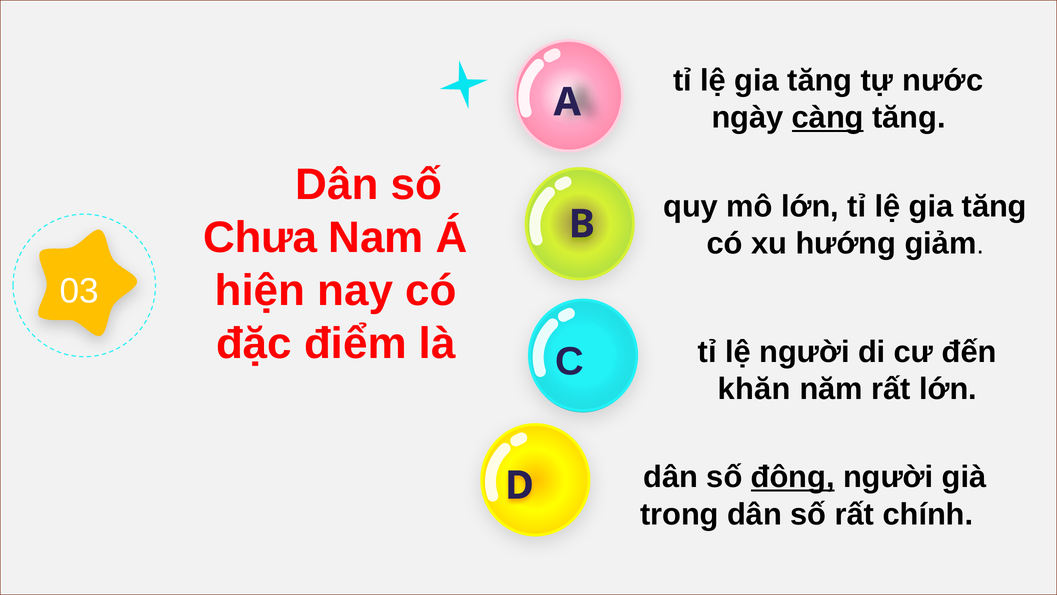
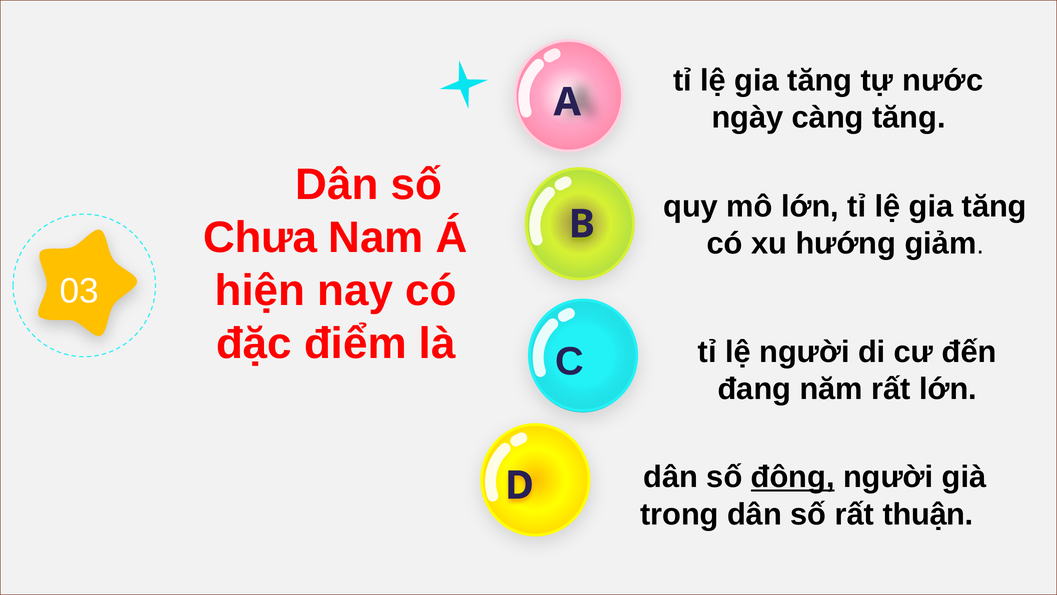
càng underline: present -> none (828, 118)
khăn: khăn -> đang (754, 389)
chính: chính -> thuận (928, 514)
